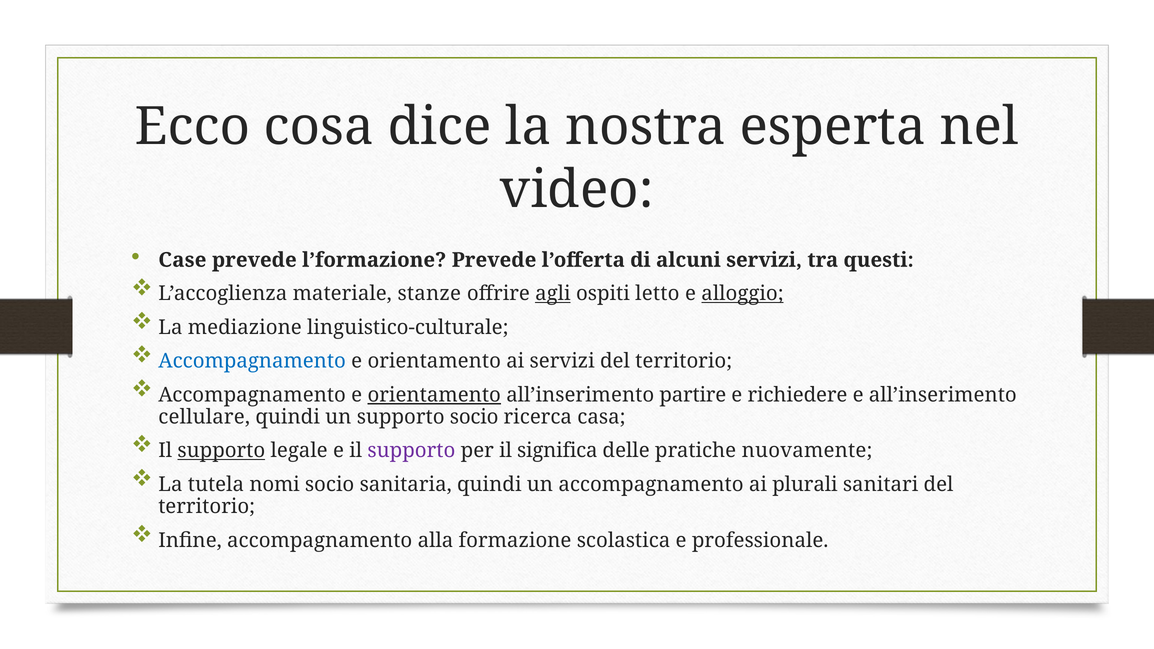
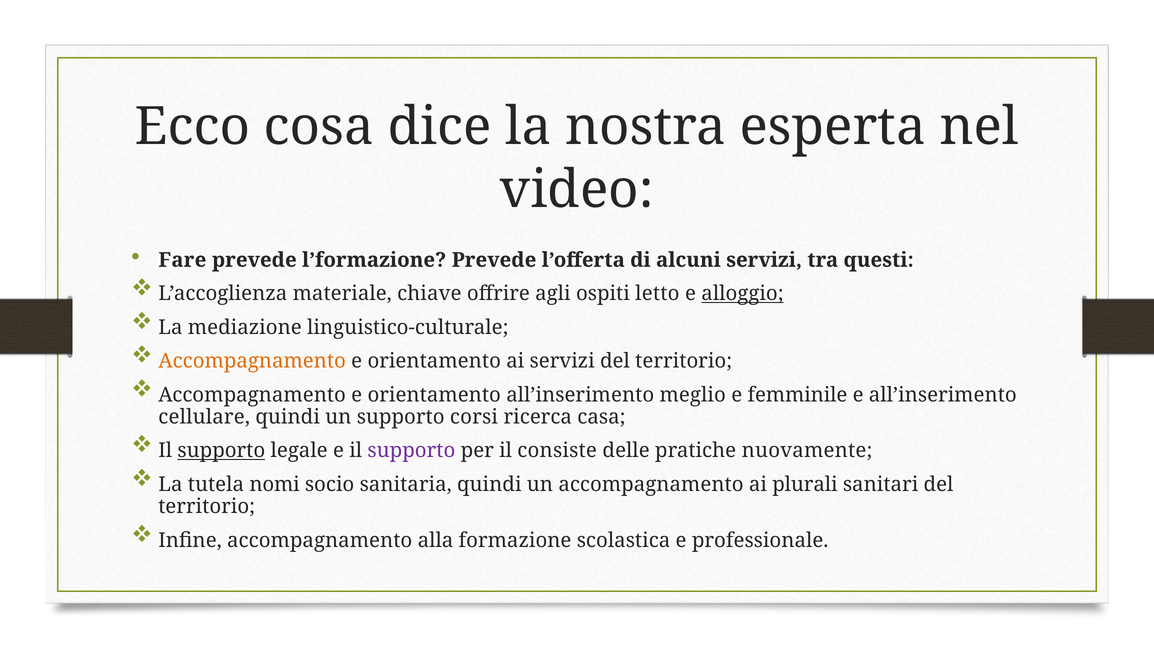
Case: Case -> Fare (182, 260)
stanze: stanze -> chiave (429, 294)
agli underline: present -> none (553, 294)
Accompagnamento colour: blue -> orange (252, 361)
orientamento underline: present -> none (434, 395)
partire: partire -> meglio (693, 395)
richiedere: richiedere -> femminile (797, 395)
supporto socio: socio -> corsi (474, 417)
significa: significa -> consiste (557, 451)
